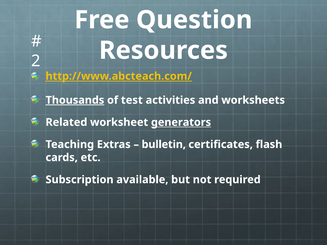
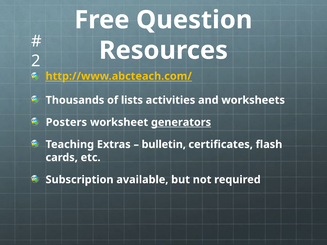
Thousands underline: present -> none (75, 100)
test: test -> lists (132, 100)
Related: Related -> Posters (66, 122)
